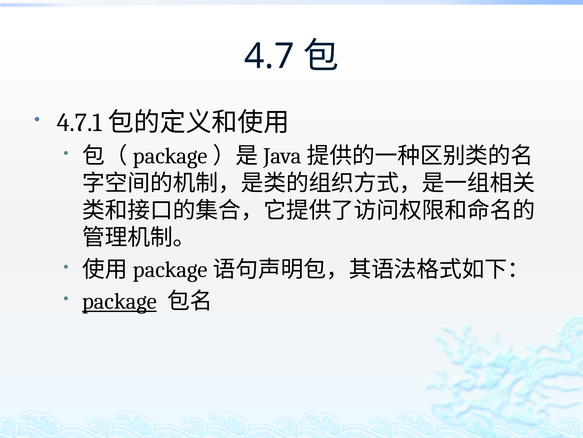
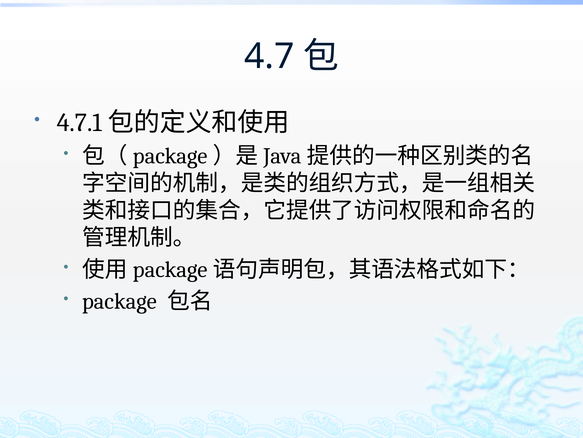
package underline: present -> none (120, 301)
